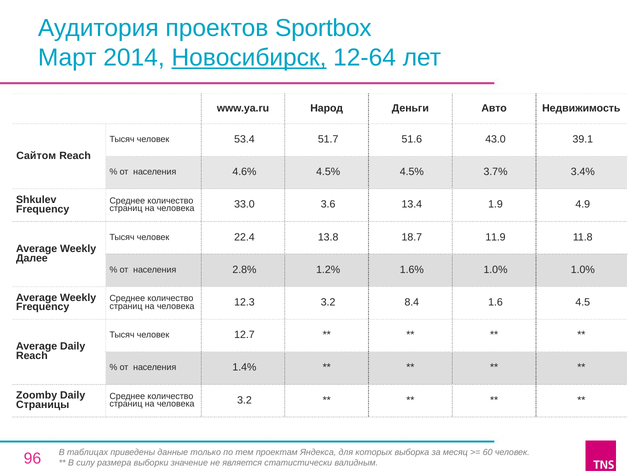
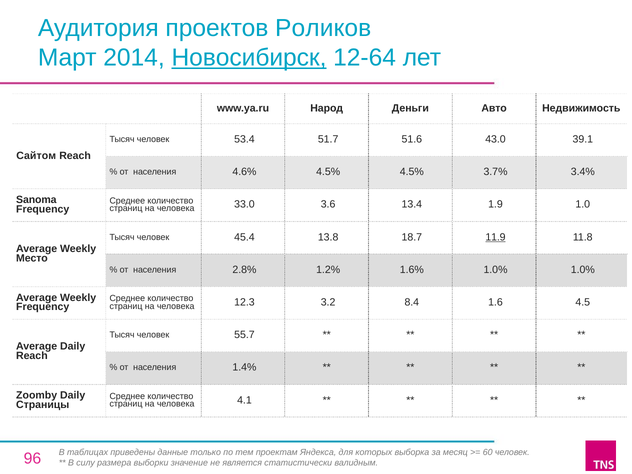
Sportbox: Sportbox -> Роликов (323, 28)
Shkulev: Shkulev -> Sanoma (36, 200)
4.9: 4.9 -> 1.0 (583, 204)
22.4: 22.4 -> 45.4 (244, 237)
11.9 underline: none -> present (496, 237)
Далее: Далее -> Место (32, 258)
12.7: 12.7 -> 55.7 (244, 335)
человека 3.2: 3.2 -> 4.1 (244, 400)
